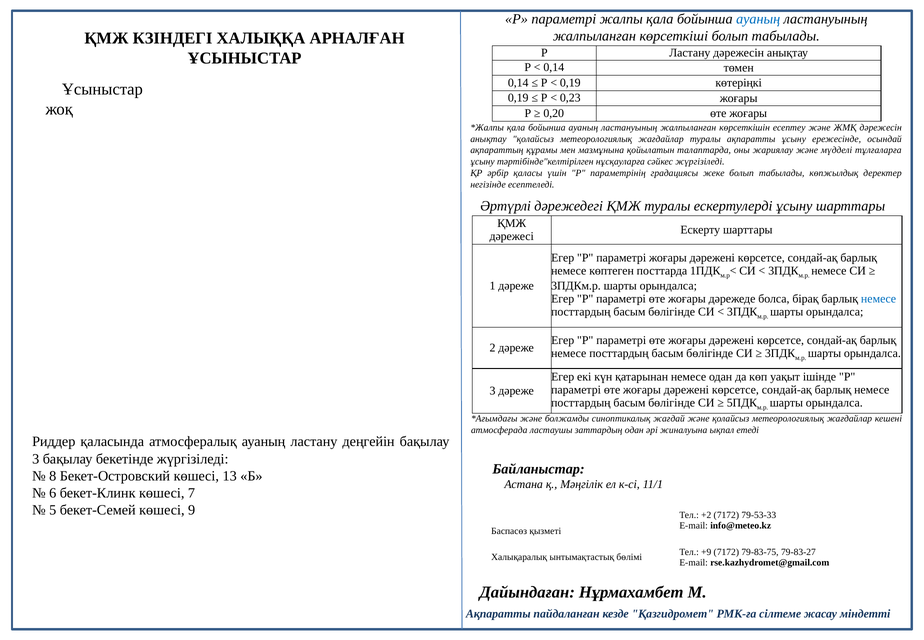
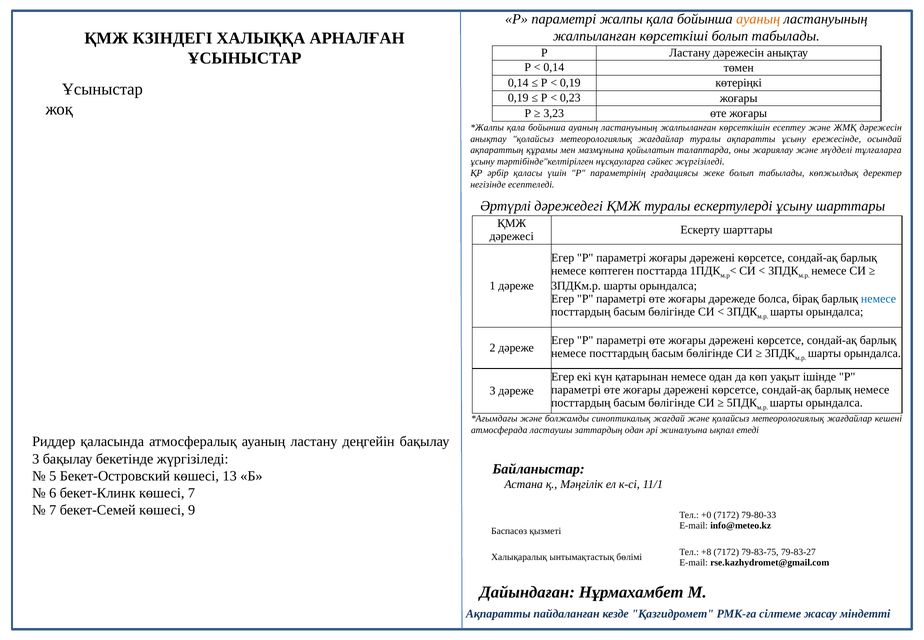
ауаның colour: blue -> orange (758, 19)
0,20: 0,20 -> 3,23 (554, 113)
8: 8 -> 5 (53, 476)
5: 5 -> 7 (53, 510)
+2: +2 -> +0 (706, 515)
79-53-33: 79-53-33 -> 79-80-33 (759, 515)
+9: +9 -> +8 (706, 552)
